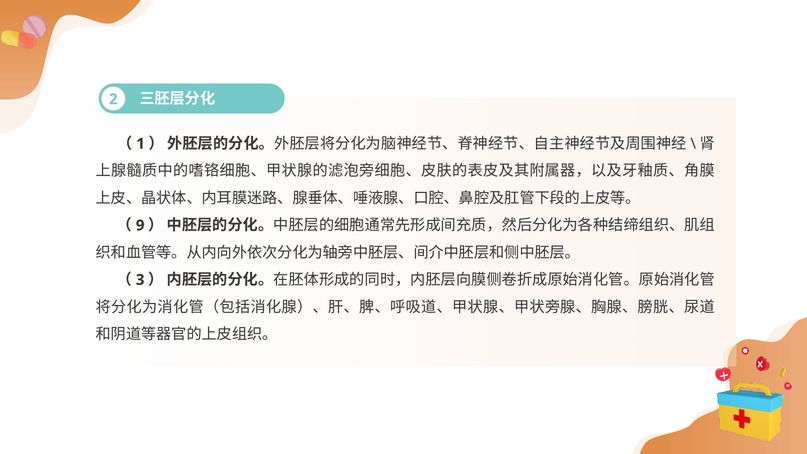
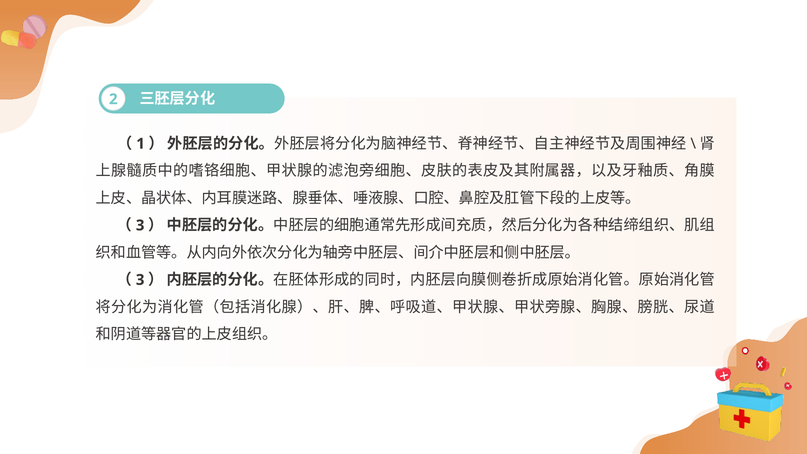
9: 9 -> 3 (140, 225)
